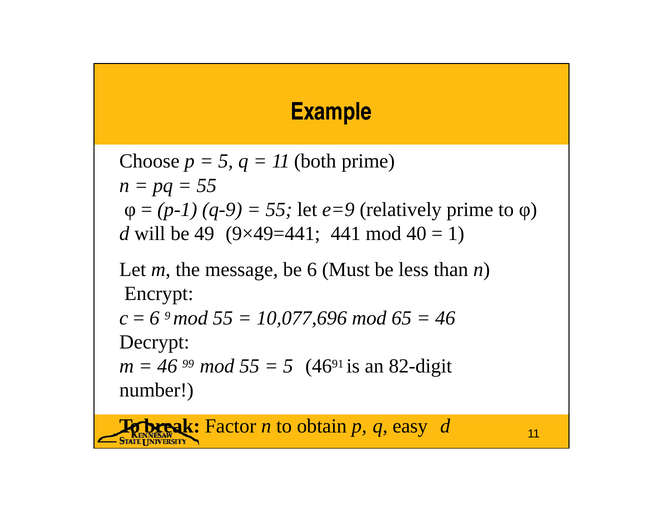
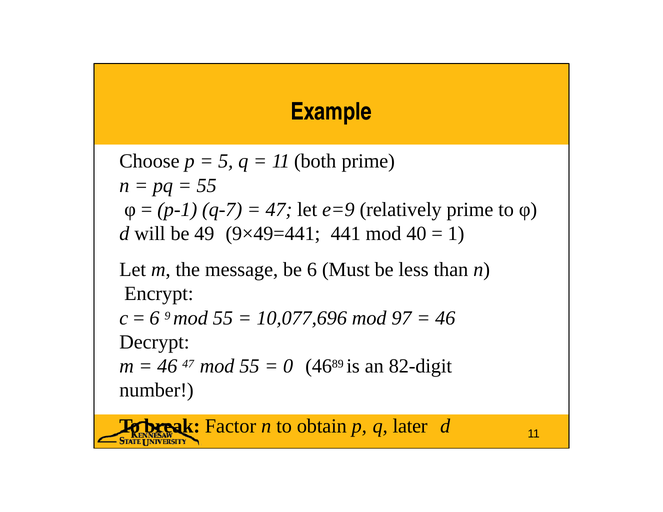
q-9: q-9 -> q-7 (222, 210)
55: 55 -> 47 (279, 210)
65: 65 -> 97 (402, 318)
46 99: 99 -> 47 (188, 364)
5: 5 -> 0 (288, 366)
91: 91 -> 89 (338, 364)
easy: easy -> later (410, 427)
